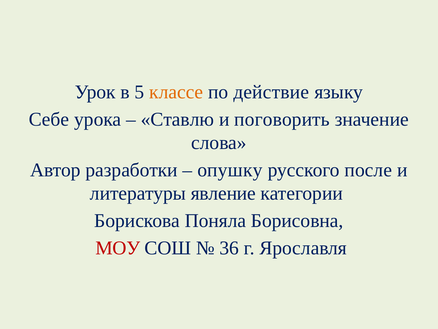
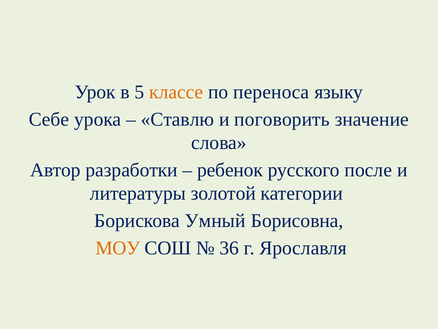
действие: действие -> переноса (271, 92)
опушку: опушку -> ребенок (230, 170)
явление: явление -> золотой (223, 193)
Поняла: Поняла -> Умный (215, 220)
МОУ colour: red -> orange (118, 248)
